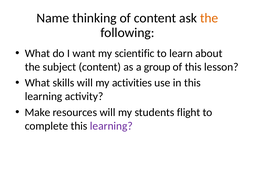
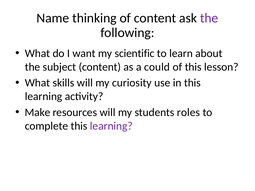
the colour: orange -> purple (209, 18)
group: group -> could (157, 67)
activities: activities -> curiosity (132, 83)
flight: flight -> roles (188, 112)
